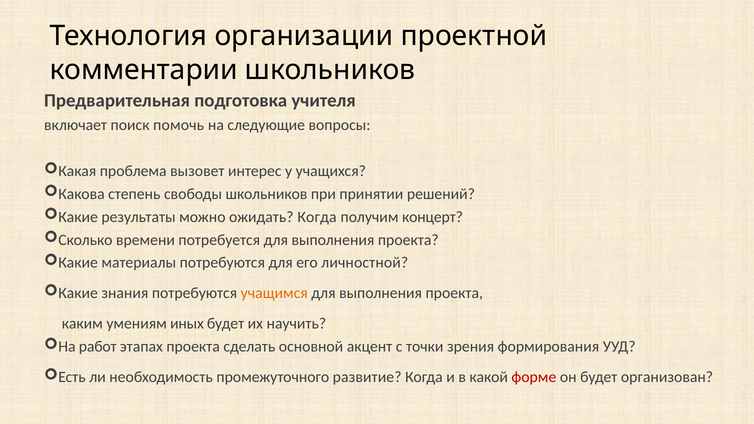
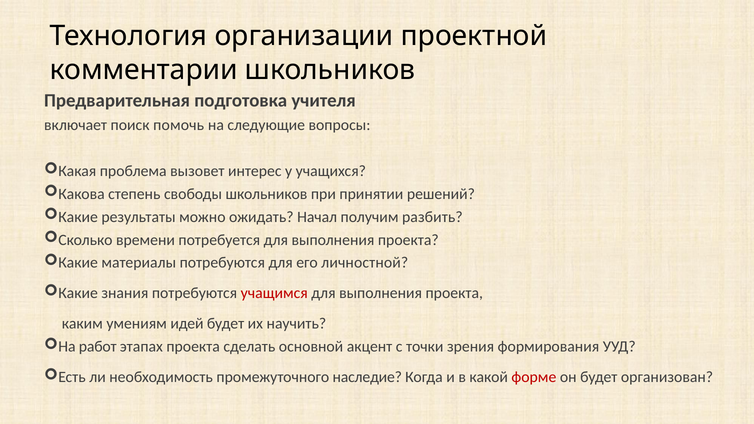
ожидать Когда: Когда -> Начал (317, 217)
концерт: концерт -> разбить (432, 217)
учащимся colour: orange -> red (274, 293)
иных: иных -> идей (187, 324)
развитие: развитие -> наследие (367, 377)
